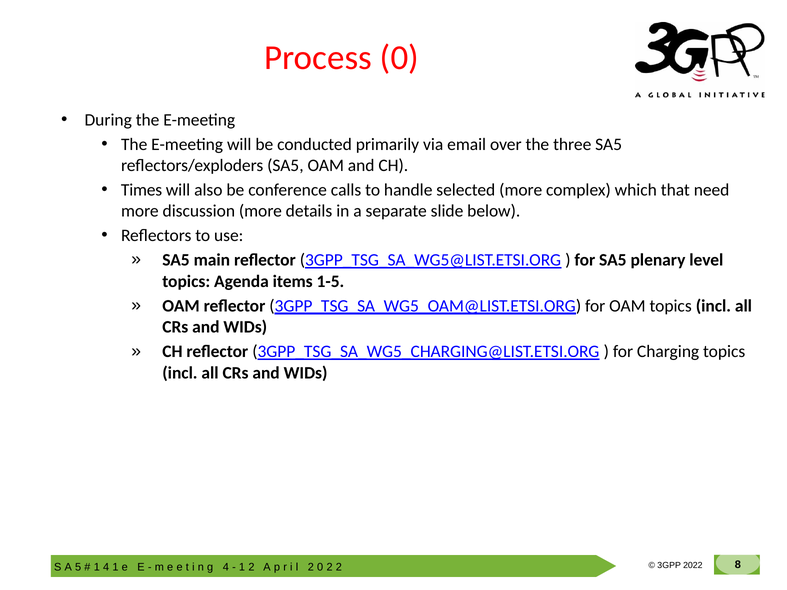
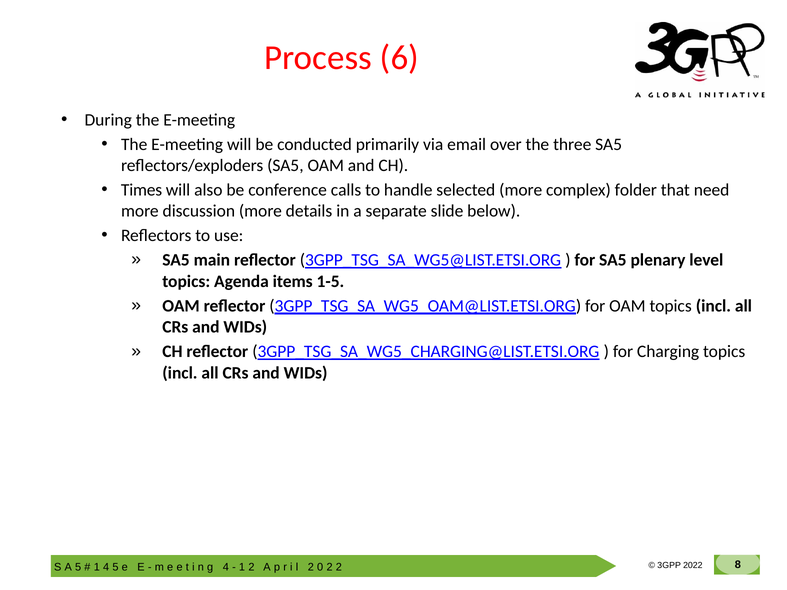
Process 0: 0 -> 6 (399, 58)
which: which -> folder (636, 190)
1: 1 -> 5 (115, 568)
